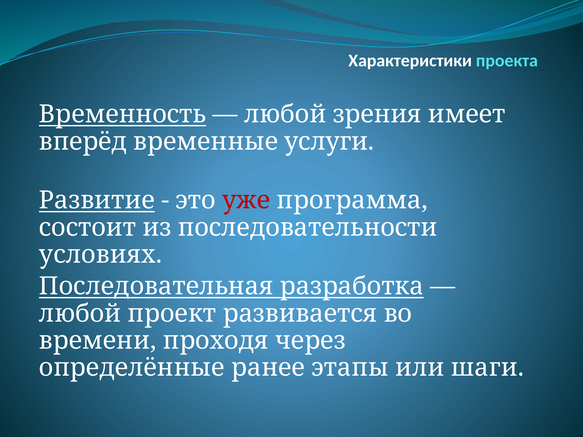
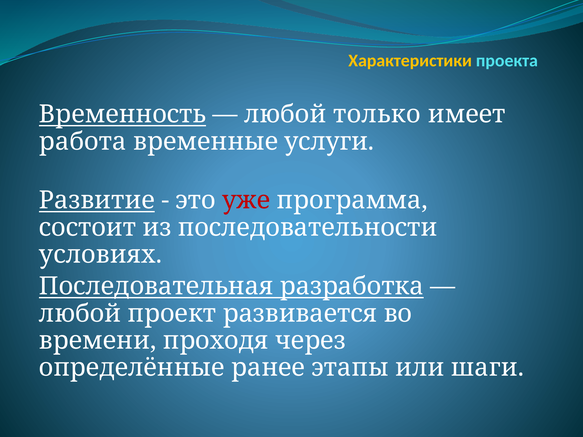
Характеристики colour: white -> yellow (410, 61)
зрения: зрения -> только (377, 114)
вперёд: вперёд -> работа (83, 141)
